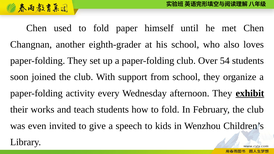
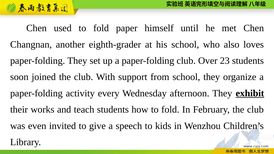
54: 54 -> 23 (225, 61)
